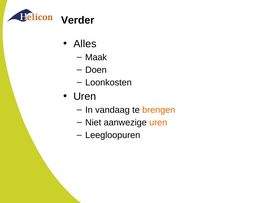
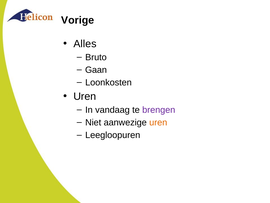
Verder: Verder -> Vorige (78, 20)
Maak: Maak -> Bruto (96, 57)
Doen: Doen -> Gaan (96, 70)
brengen colour: orange -> purple (159, 110)
